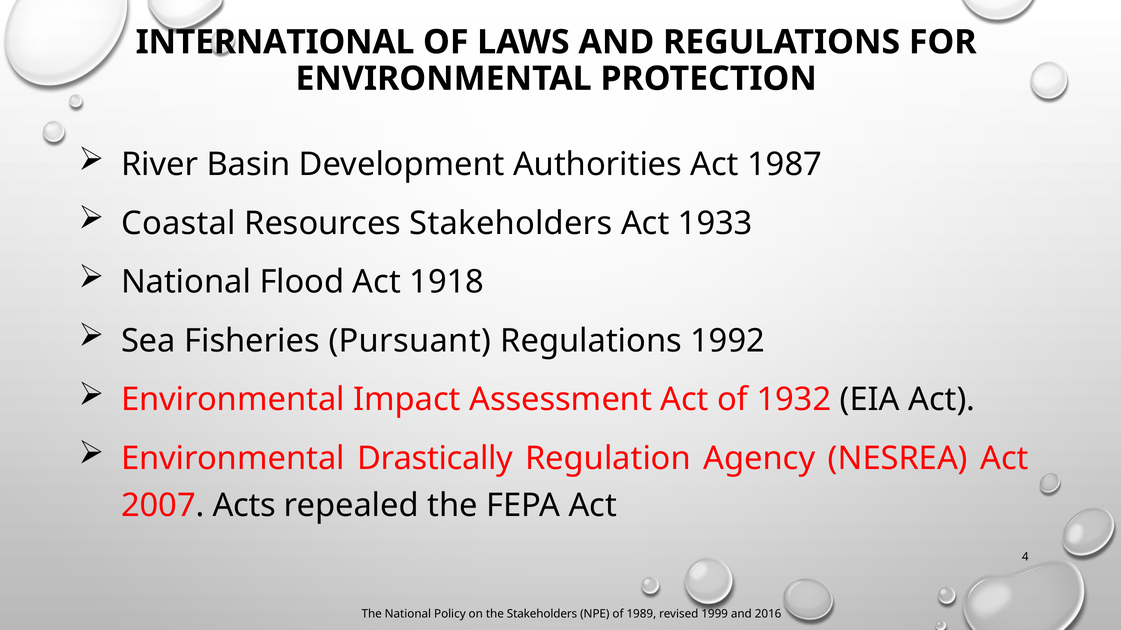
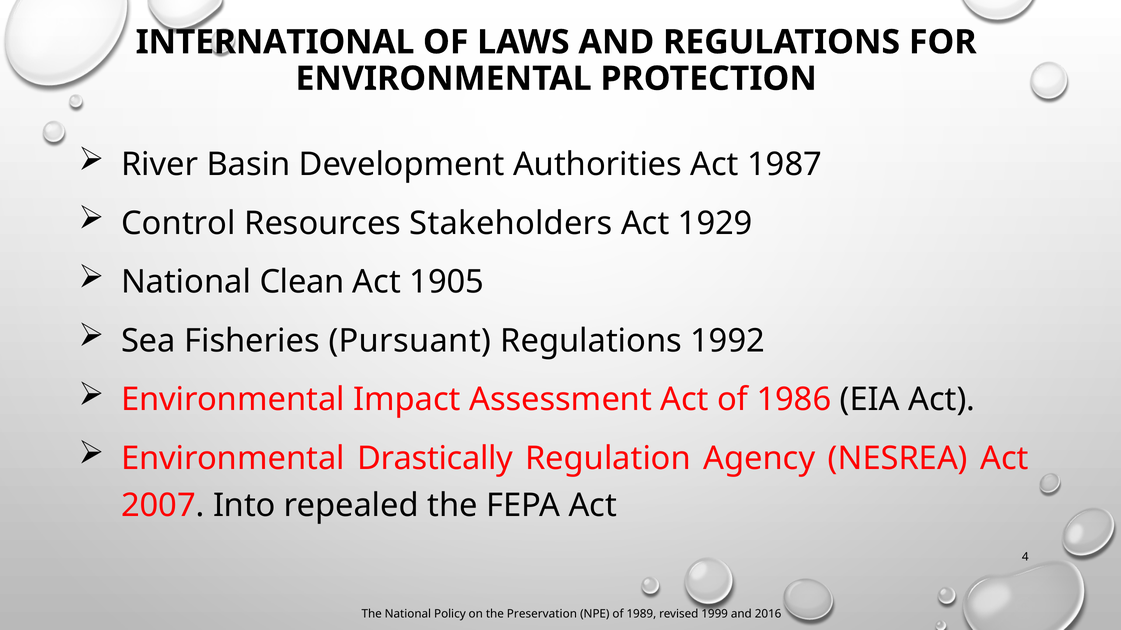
Coastal: Coastal -> Control (178, 224)
1933: 1933 -> 1929 (715, 224)
Flood: Flood -> Clean (302, 282)
1918: 1918 -> 1905 (447, 282)
1932: 1932 -> 1986 (794, 400)
Acts: Acts -> Into (244, 506)
the Stakeholders: Stakeholders -> Preservation (542, 615)
